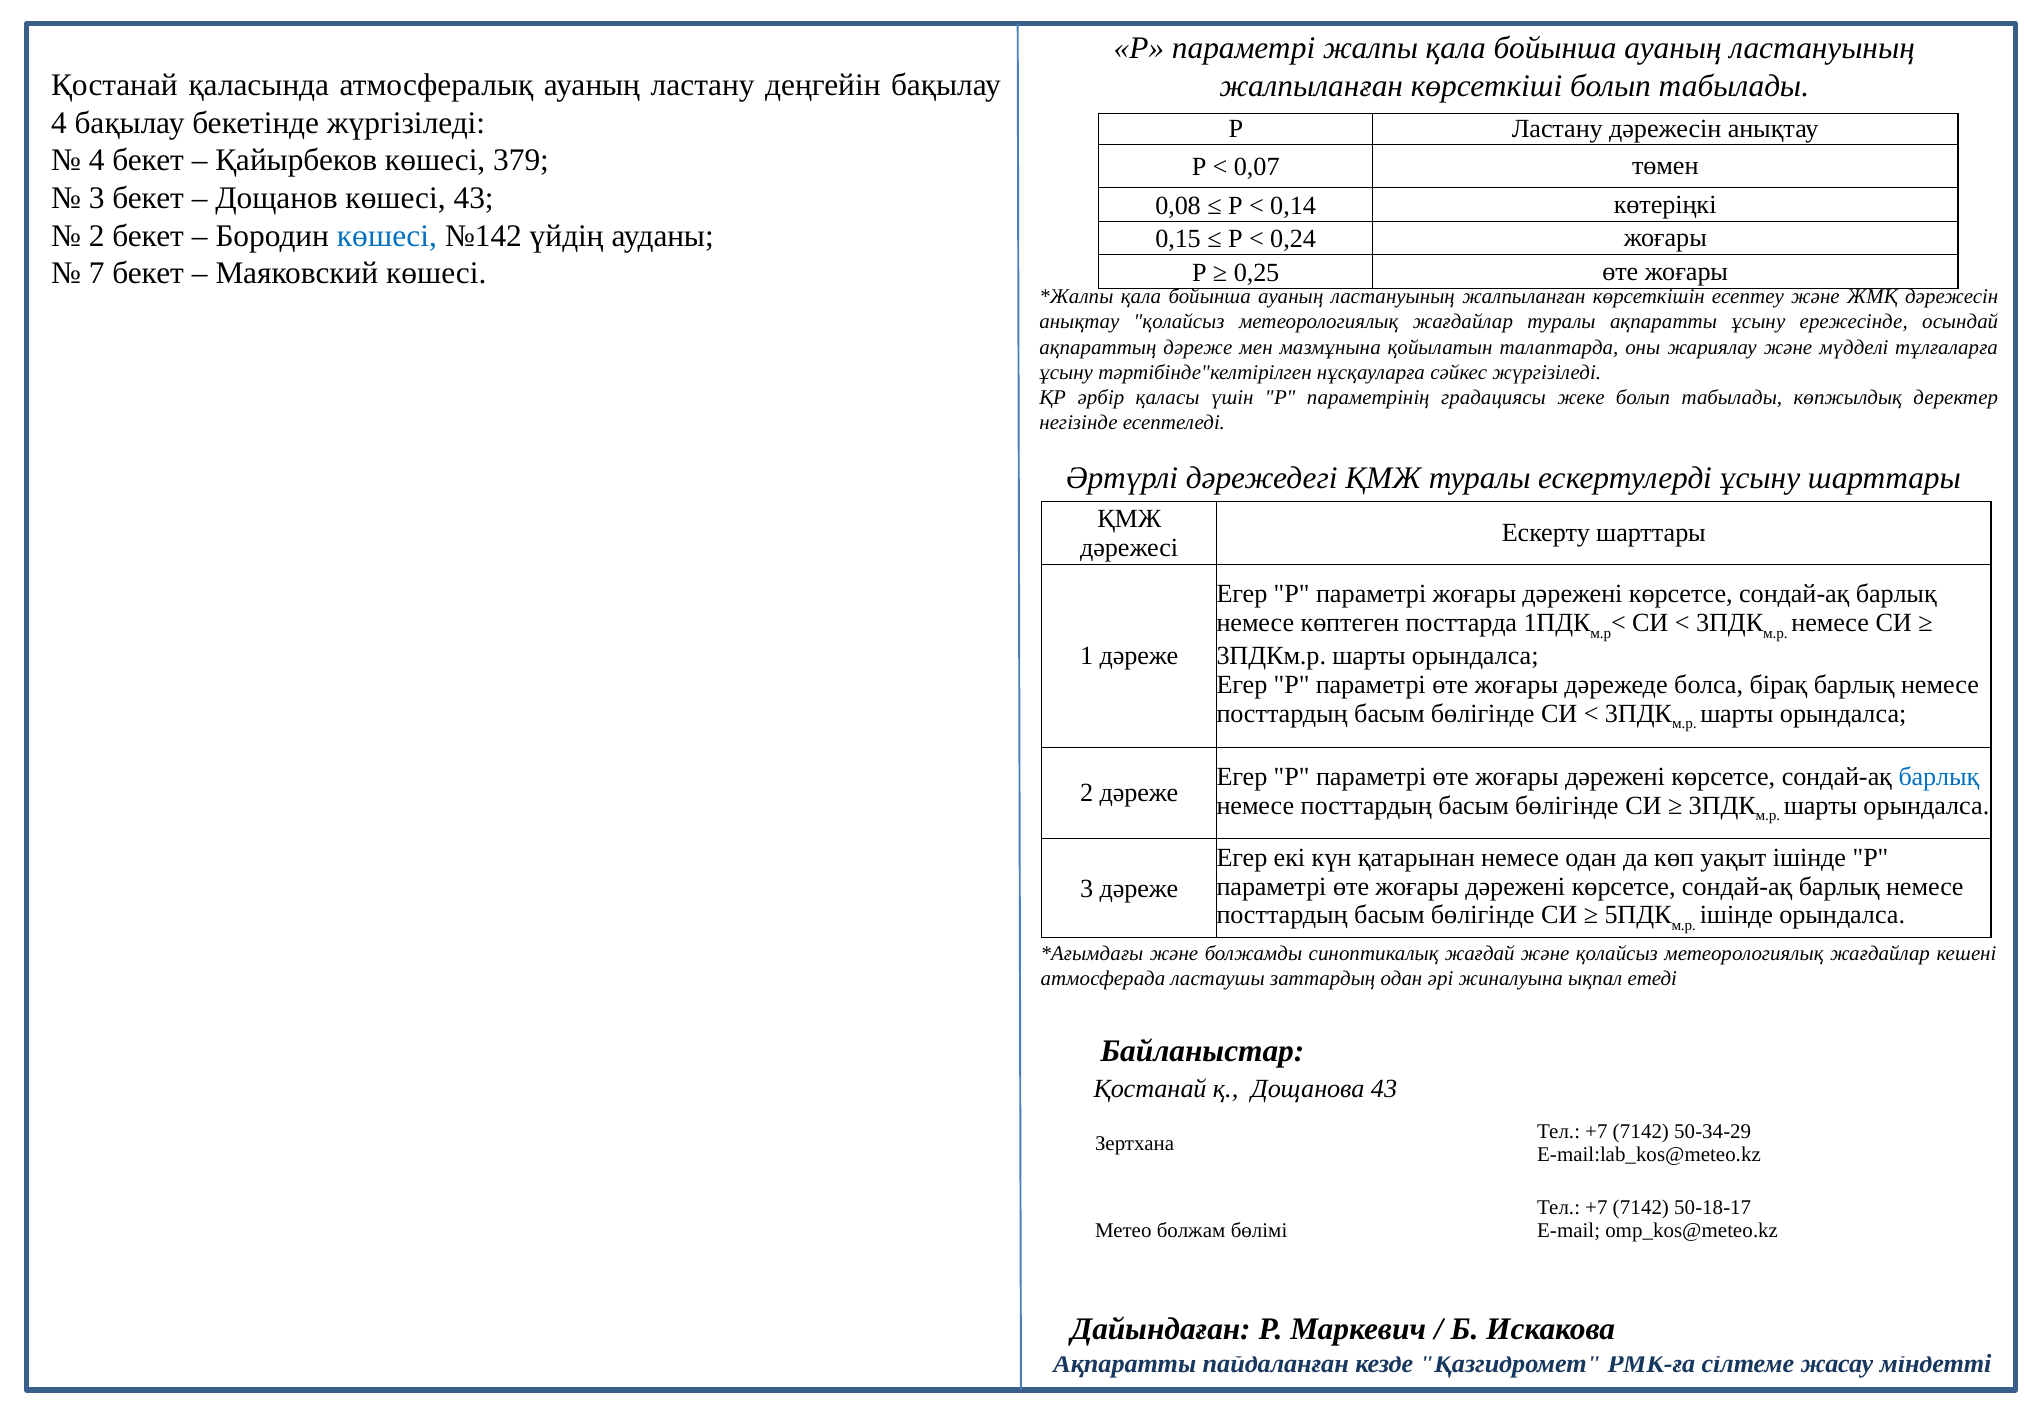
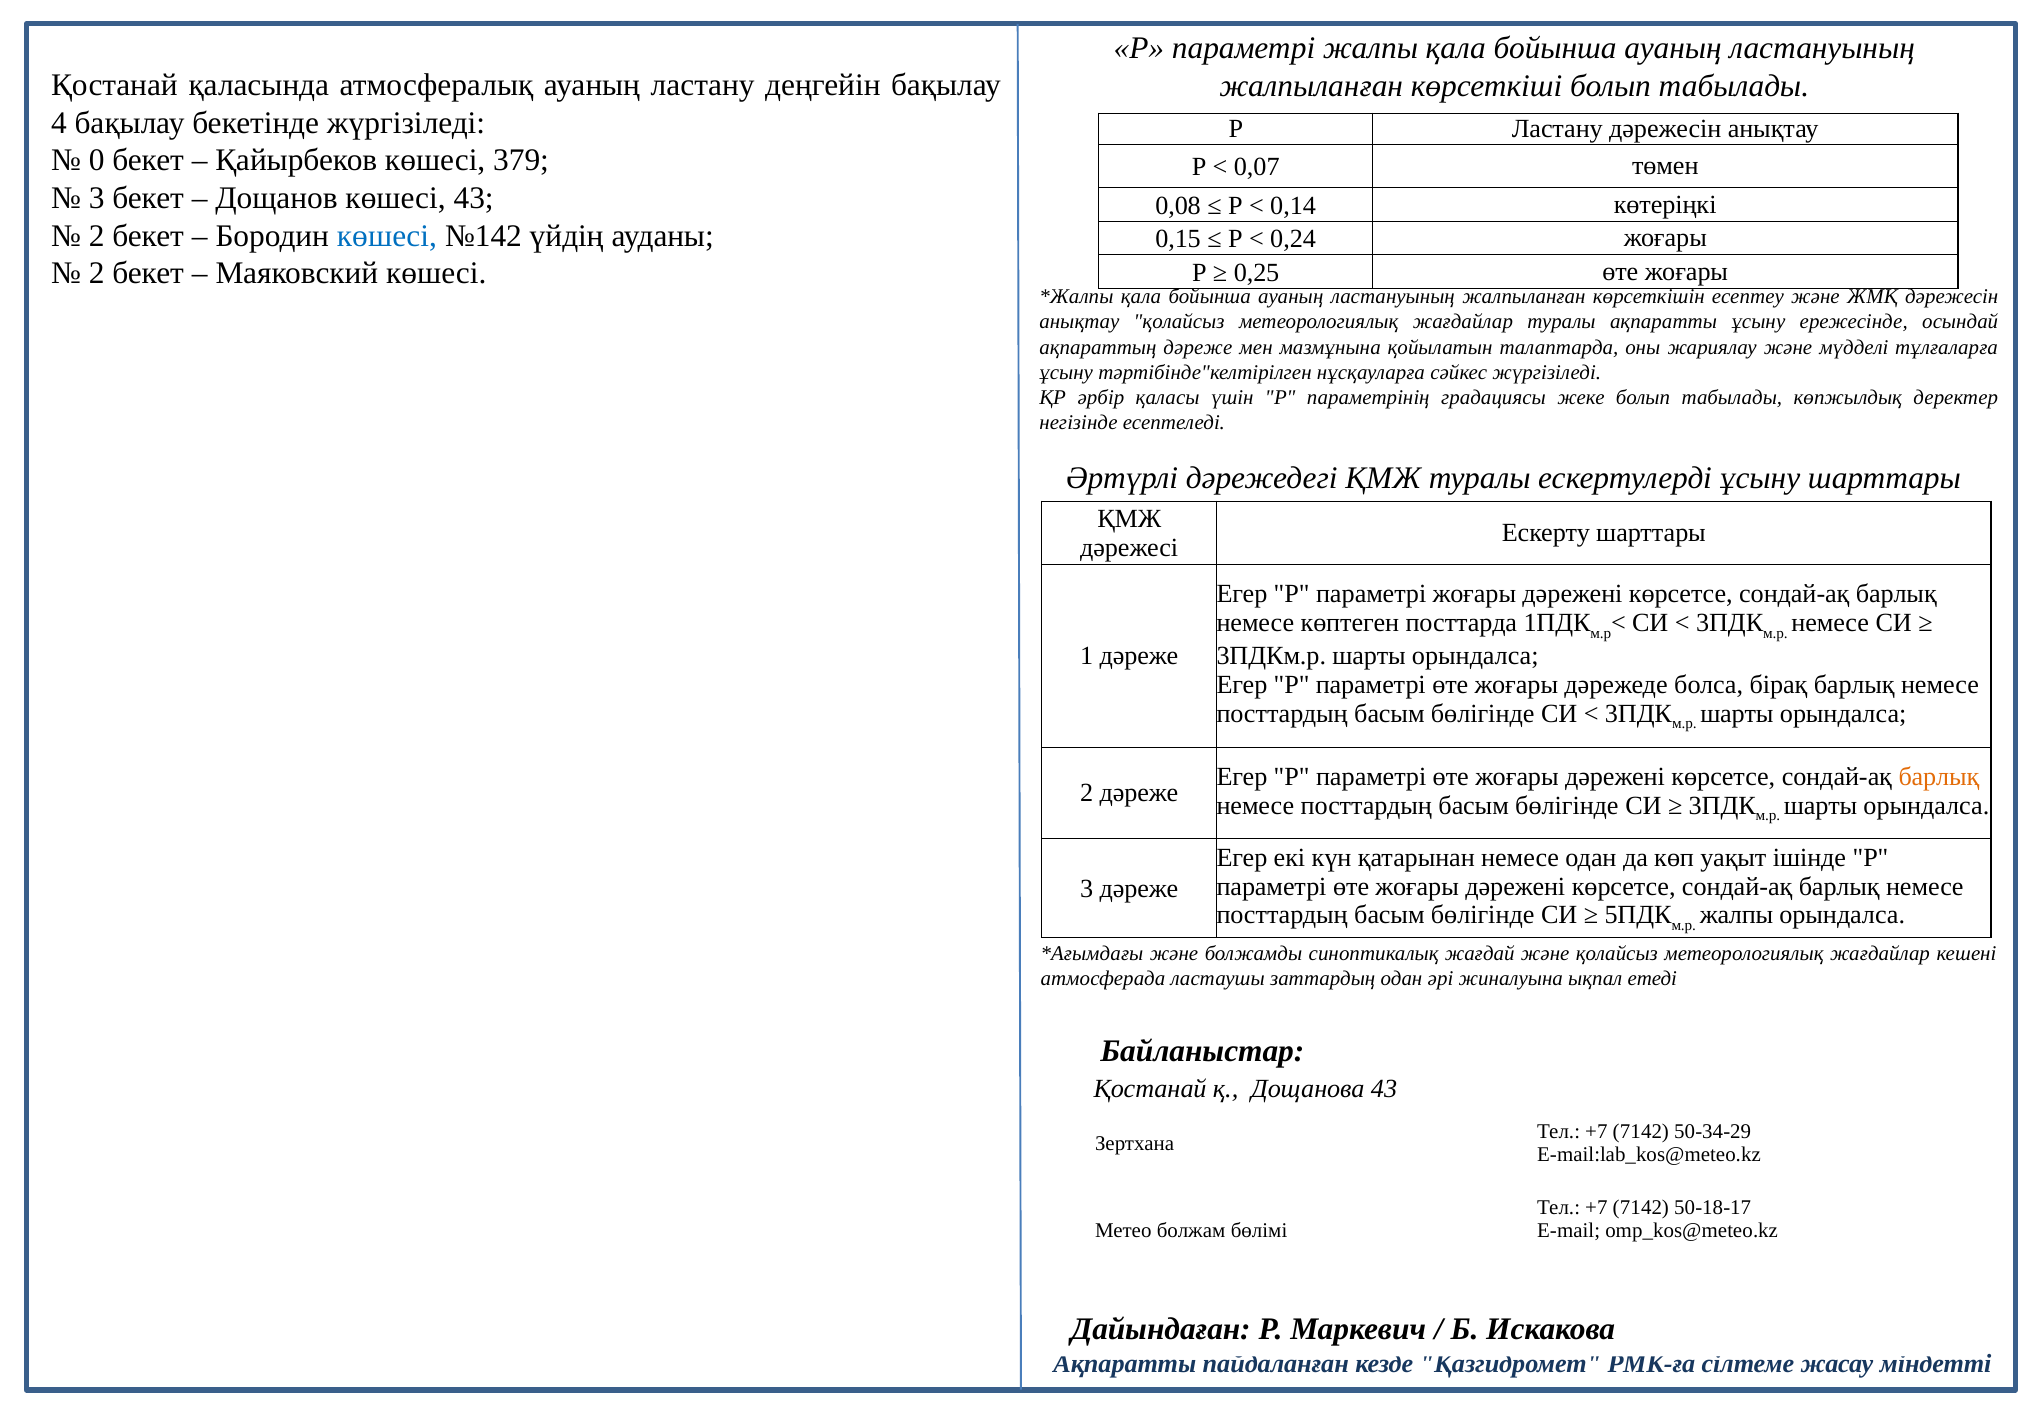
4: 4 -> 0 (97, 160)
7: 7 -> 2 (97, 273)
барлық colour: blue -> orange (1939, 777)
ішінде: ішінде -> жалпы (1736, 915)
